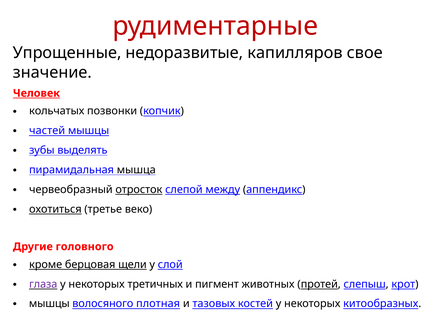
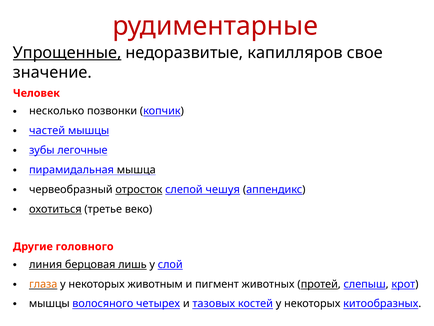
Упрощенные underline: none -> present (67, 53)
Человек underline: present -> none (36, 93)
кольчатых: кольчатых -> несколько (57, 111)
выделять: выделять -> легочные (82, 150)
между: между -> чешуя (223, 189)
кроме: кроме -> линия (46, 264)
щели: щели -> лишь (132, 264)
глаза colour: purple -> orange (43, 284)
третичных: третичных -> животным (155, 284)
плотная: плотная -> четырех (158, 303)
